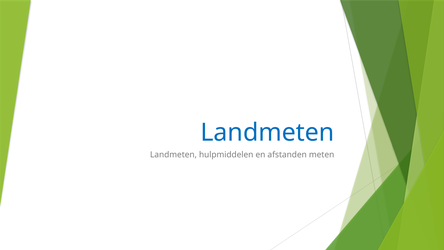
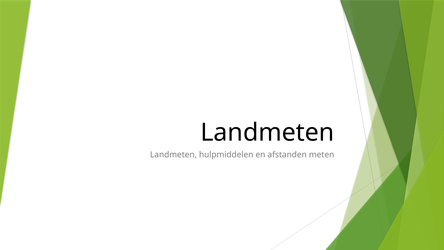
Landmeten colour: blue -> black (267, 133)
